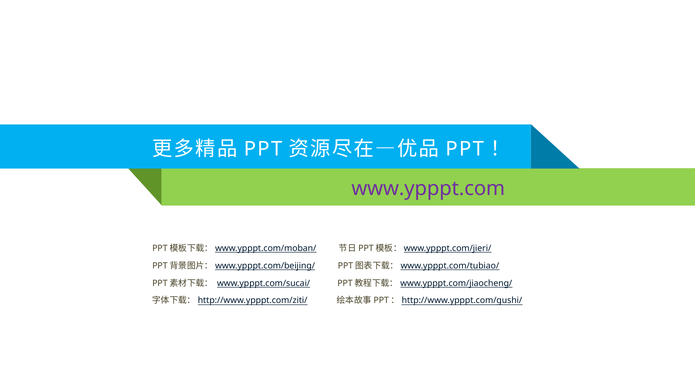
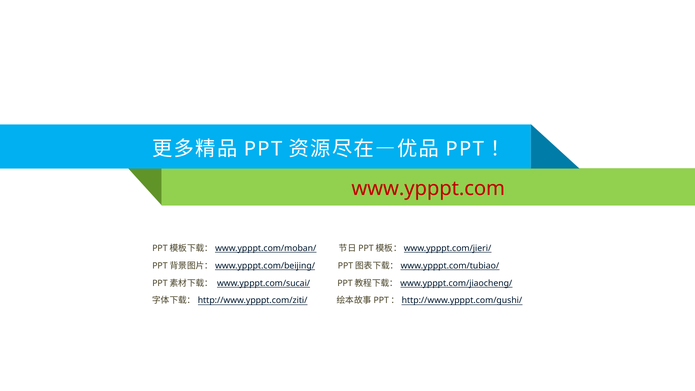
www.ypppt.com colour: purple -> red (428, 188)
